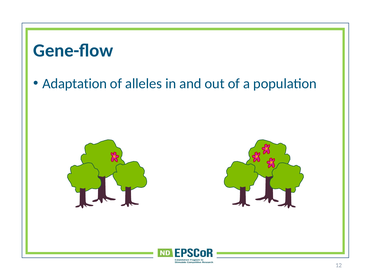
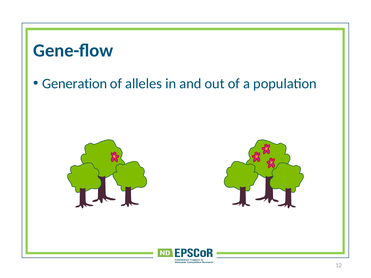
Adaptation: Adaptation -> Generation (75, 84)
